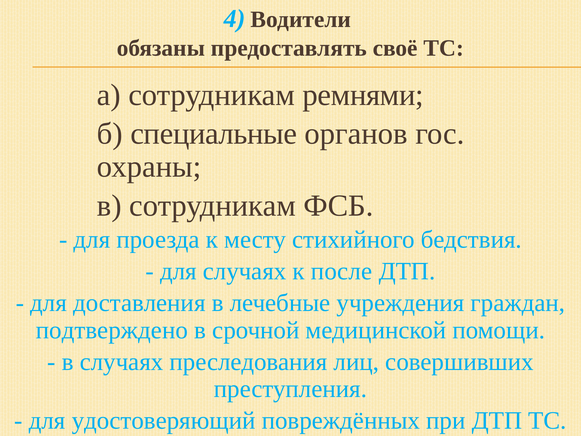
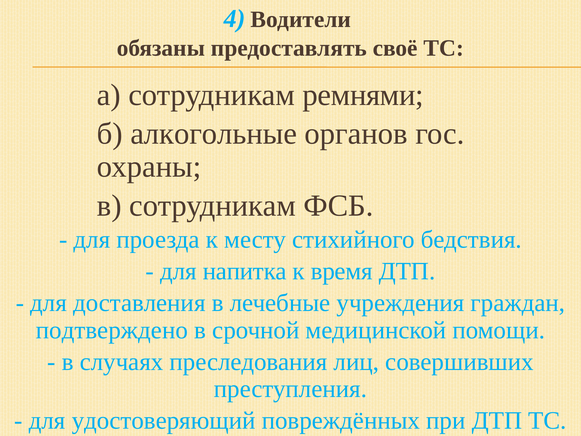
специальные: специальные -> алкогольные (214, 134)
для случаях: случаях -> напитка (245, 271)
после: после -> время (342, 271)
